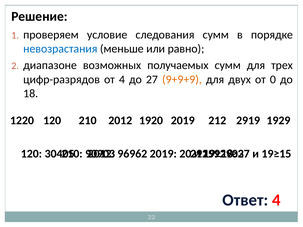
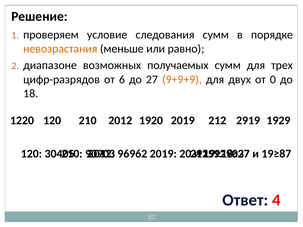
невозрастания colour: blue -> orange (60, 49)
от 4: 4 -> 6 (122, 80)
19≥15: 19≥15 -> 19≥87 (276, 154)
